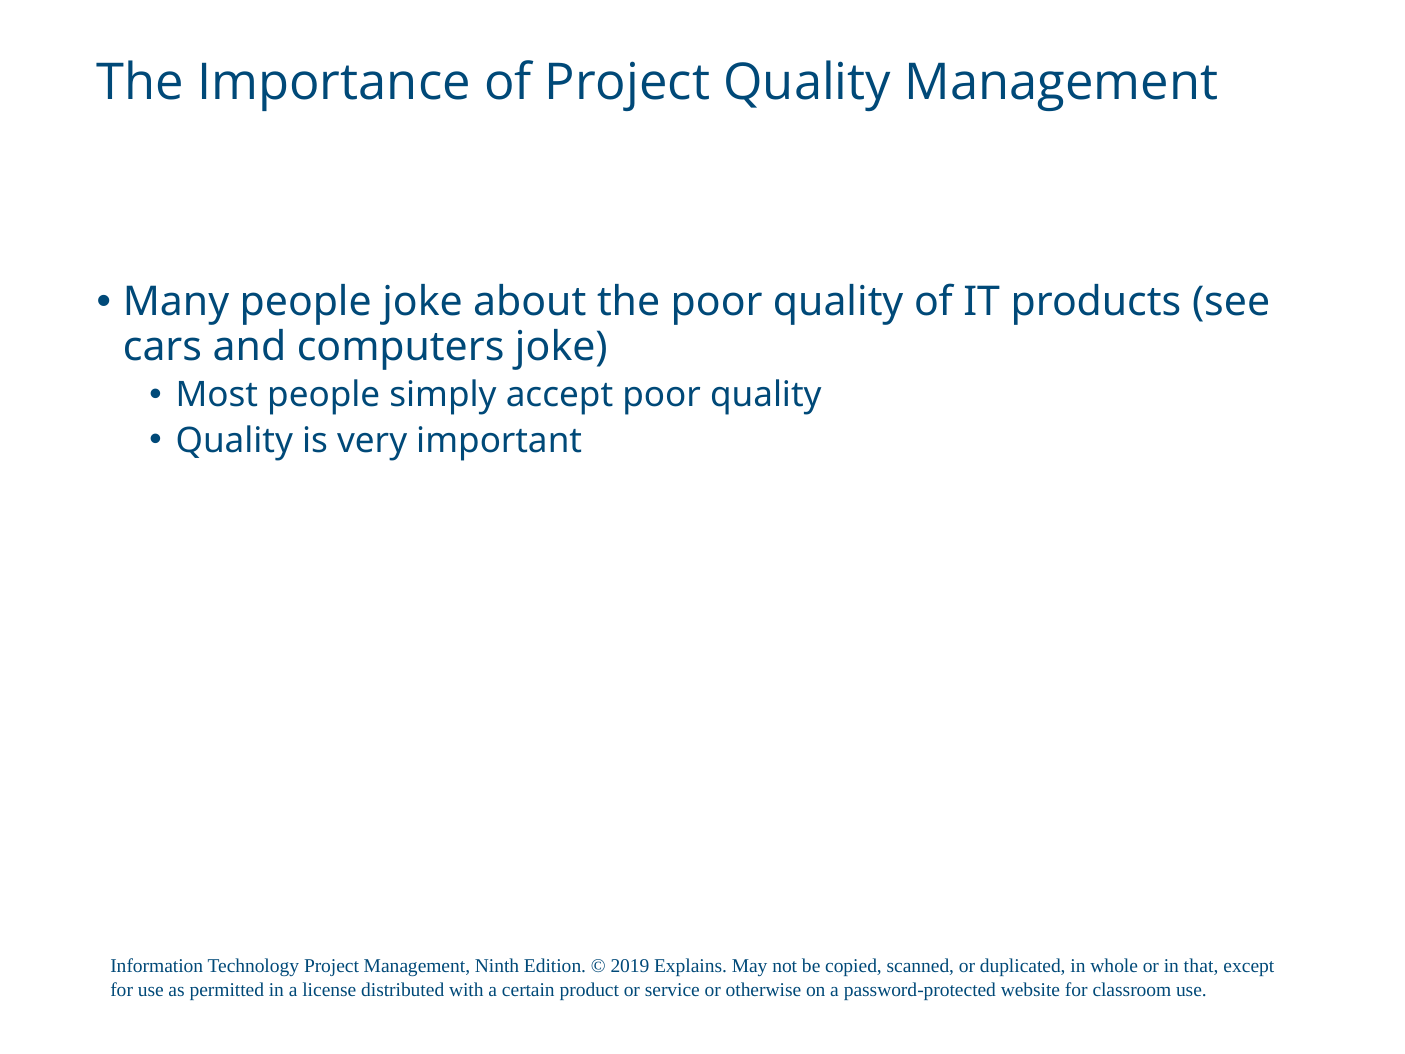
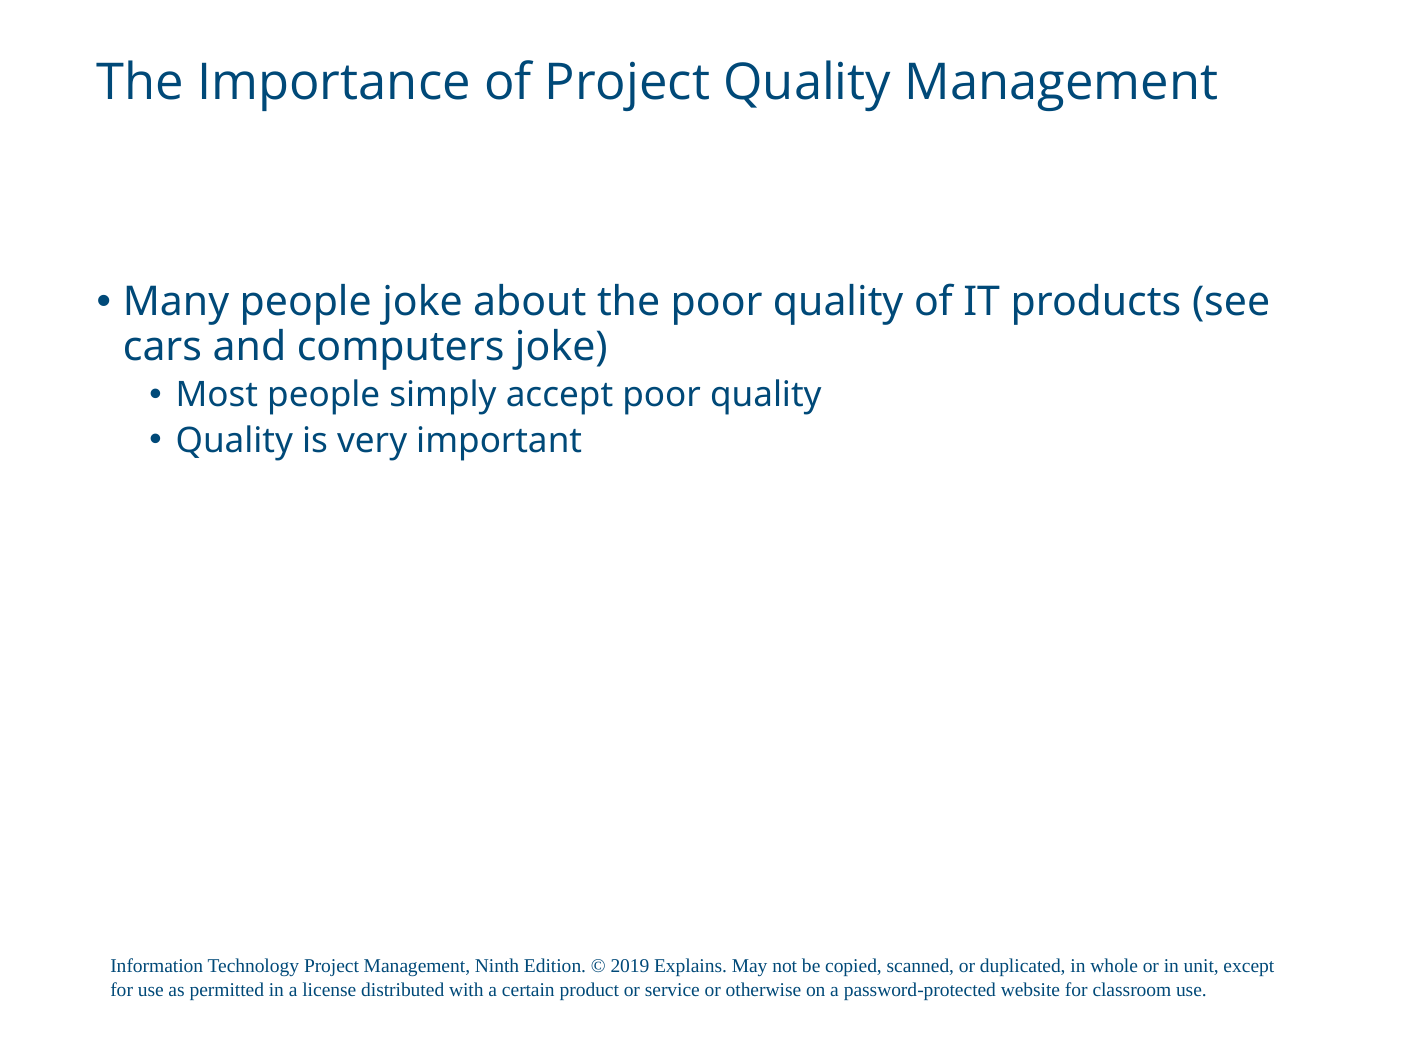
that: that -> unit (1201, 966)
